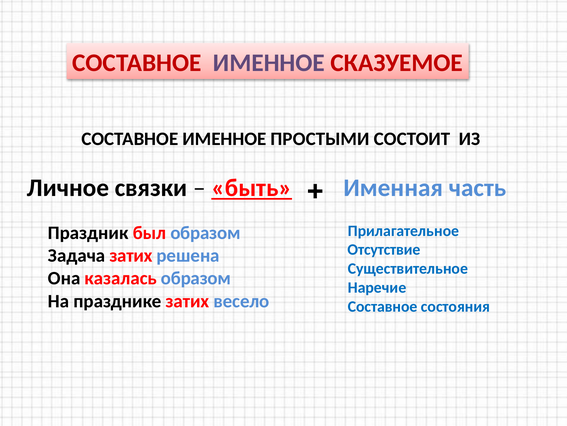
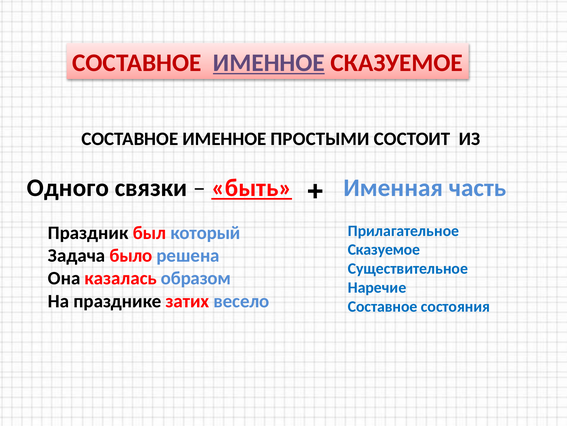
ИМЕННОЕ underline: none -> present (269, 63)
Личное: Личное -> Одного (68, 188)
был образом: образом -> который (205, 233)
Отсутствие: Отсутствие -> Сказуемое (384, 249)
Задача затих: затих -> было (131, 255)
